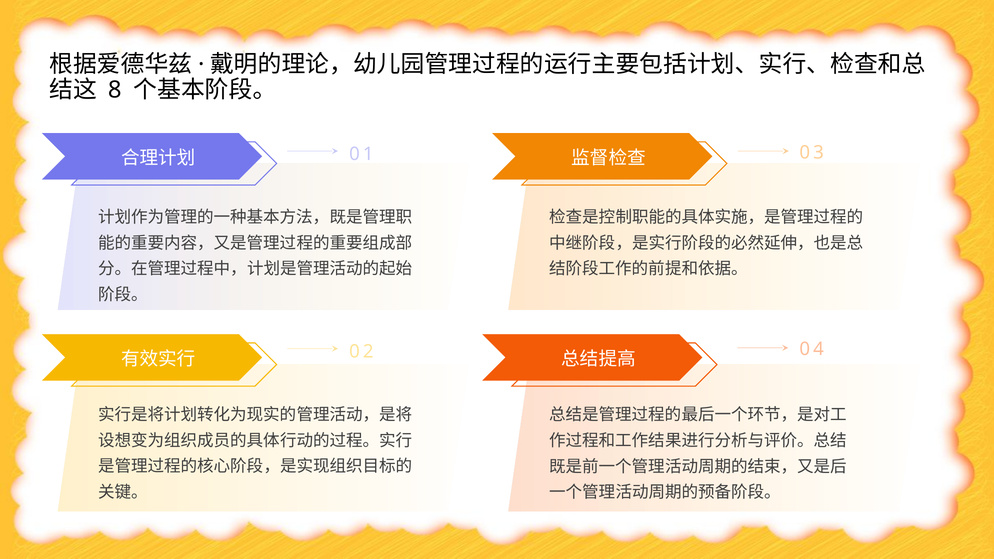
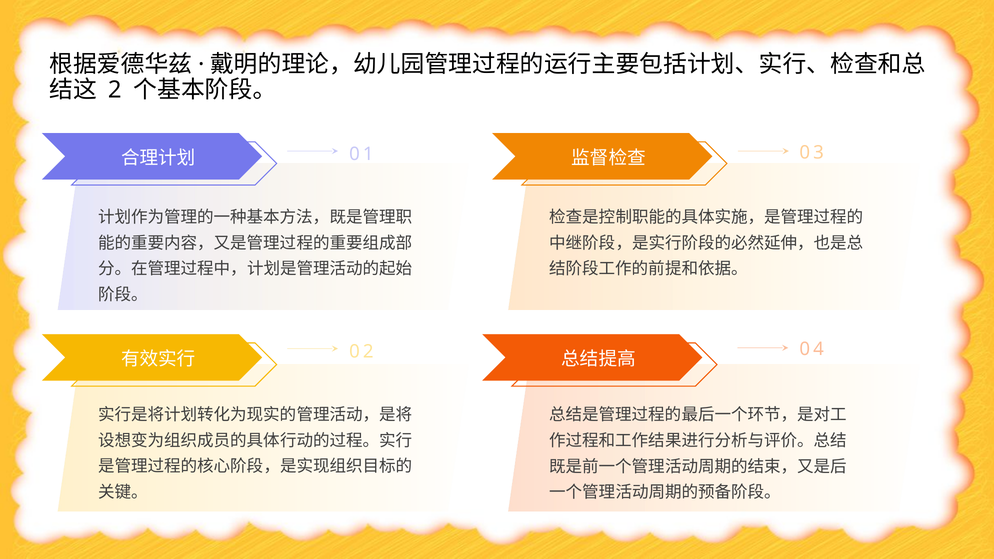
8: 8 -> 2 (115, 90)
